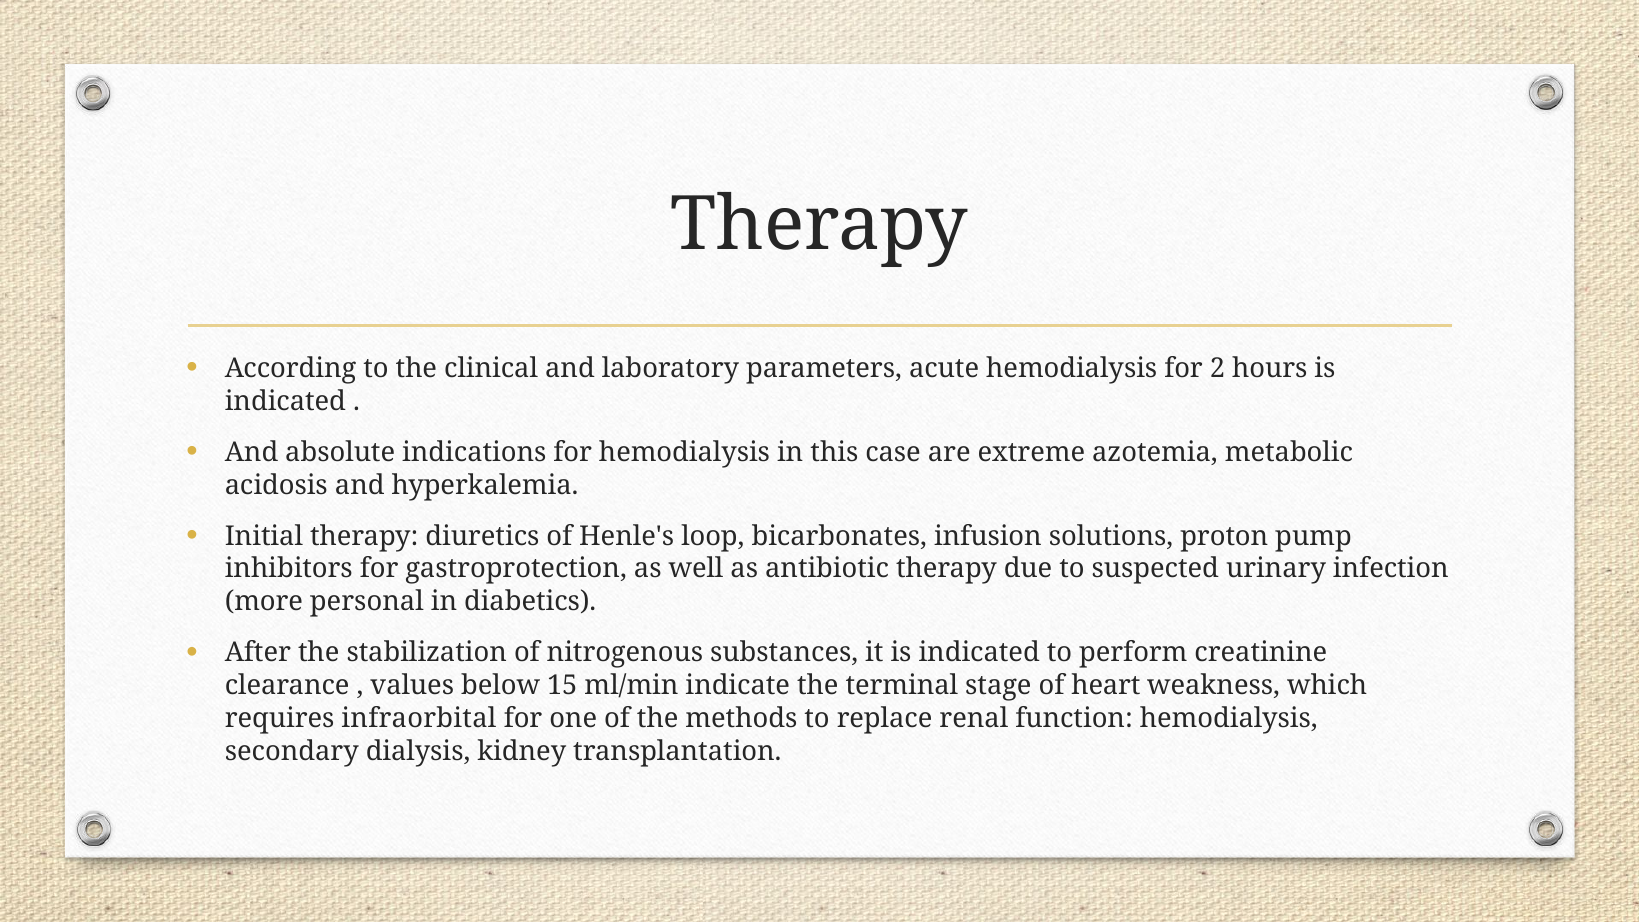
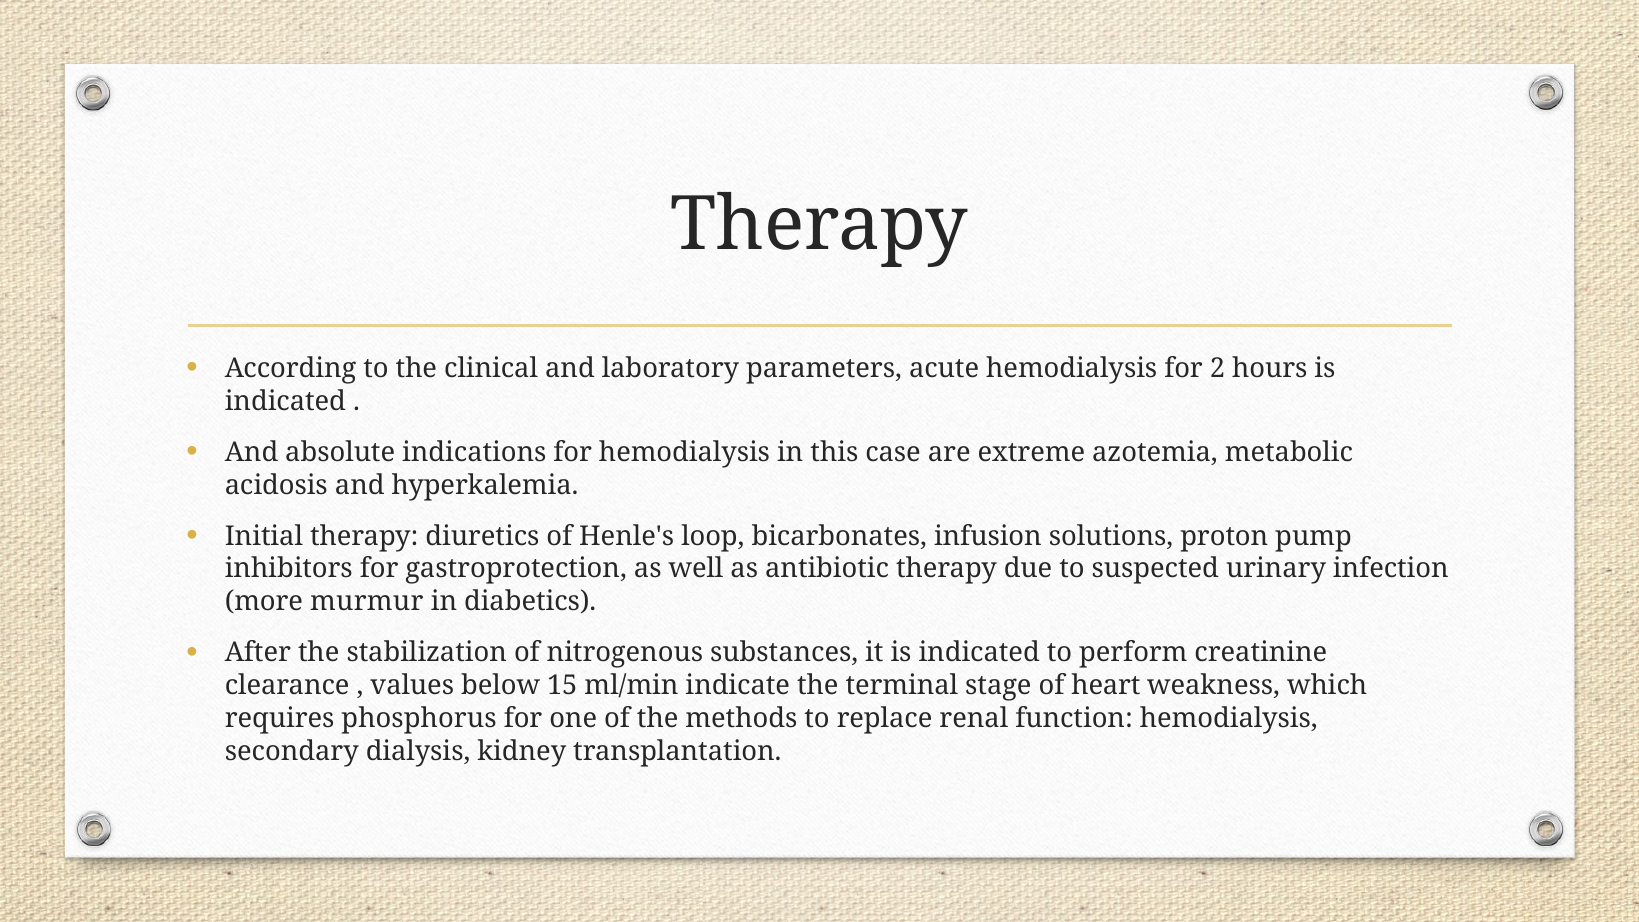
personal: personal -> murmur (367, 602)
infraorbital: infraorbital -> phosphorus (419, 718)
